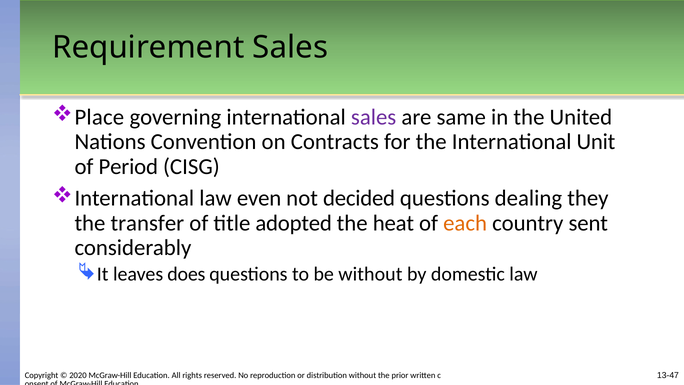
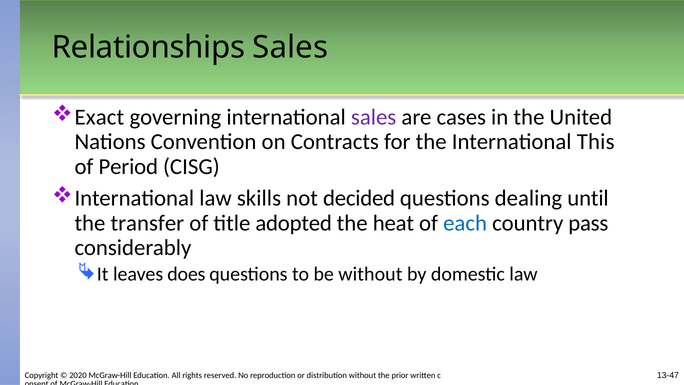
Requirement: Requirement -> Relationships (148, 47)
Place: Place -> Exact (99, 117)
same: same -> cases (461, 117)
Unit: Unit -> This (596, 142)
even: even -> skills (259, 198)
they: they -> until (588, 198)
each colour: orange -> blue (465, 223)
sent: sent -> pass (588, 223)
